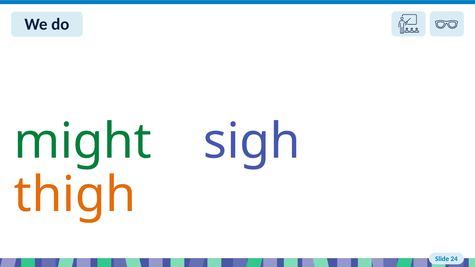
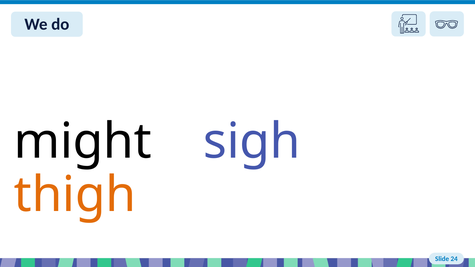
might colour: green -> black (83, 142)
